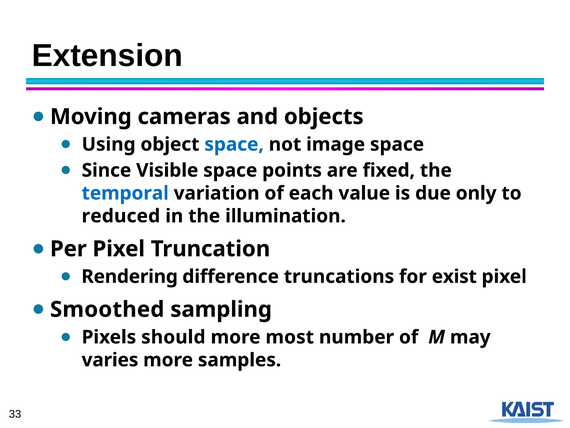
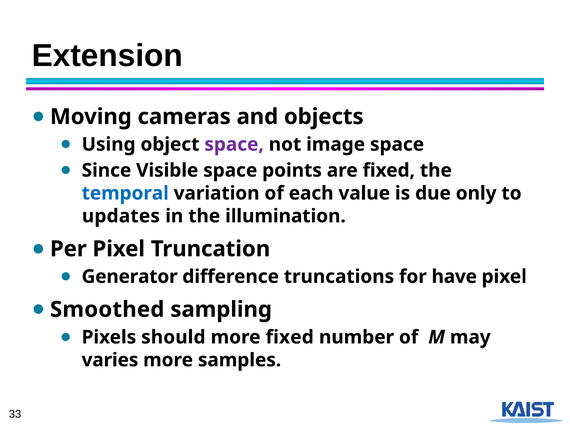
space colour: blue -> purple (234, 144)
reduced: reduced -> updates (121, 216)
Rendering: Rendering -> Generator (130, 276)
exist: exist -> have (454, 276)
more most: most -> fixed (290, 337)
